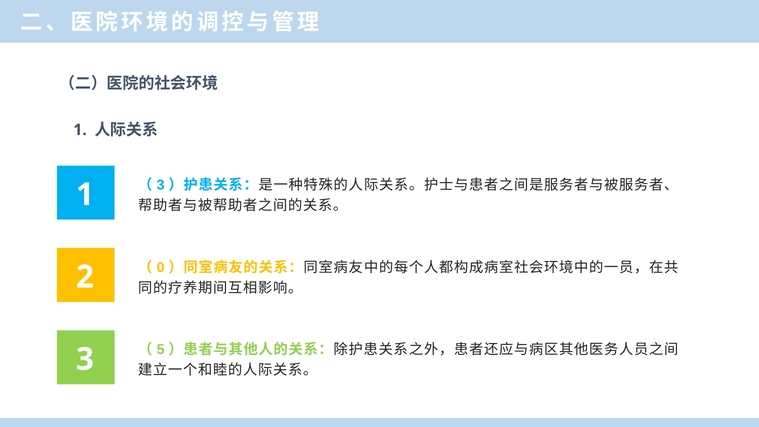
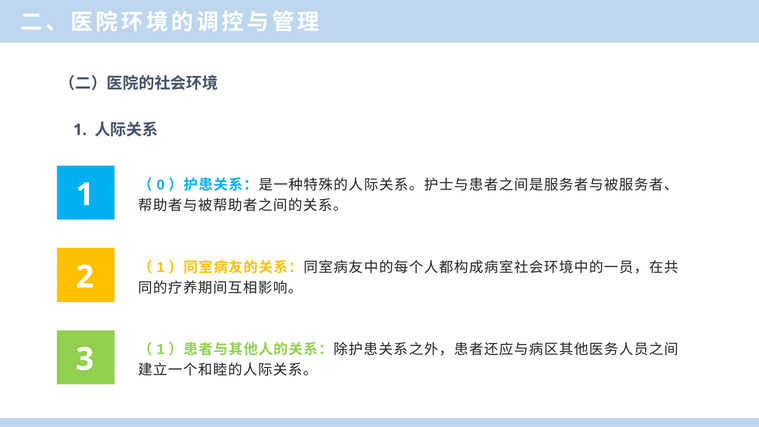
3: 3 -> 0 (161, 185)
0: 0 -> 1 (161, 267)
5: 5 -> 1 (161, 350)
